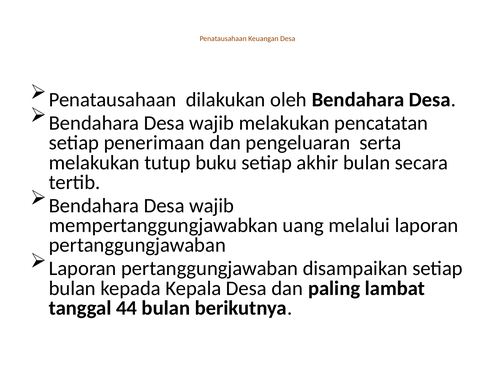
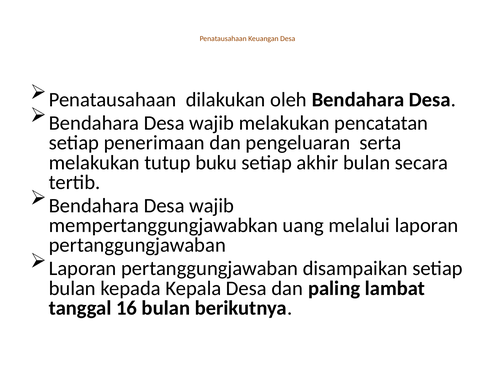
44: 44 -> 16 (127, 308)
